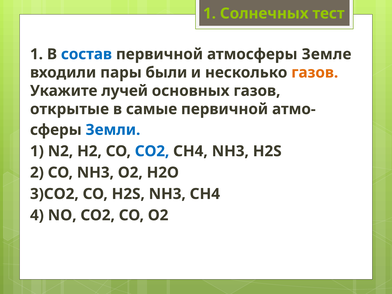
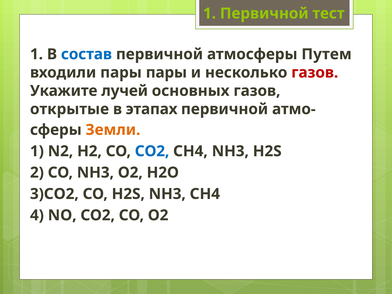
1 Солнечных: Солнечных -> Первичной (264, 13)
Земле: Земле -> Путем (327, 54)
пары были: были -> пары (166, 73)
газов colour: orange -> red (315, 73)
самые: самые -> этапах (152, 109)
Земли colour: blue -> orange (113, 130)
